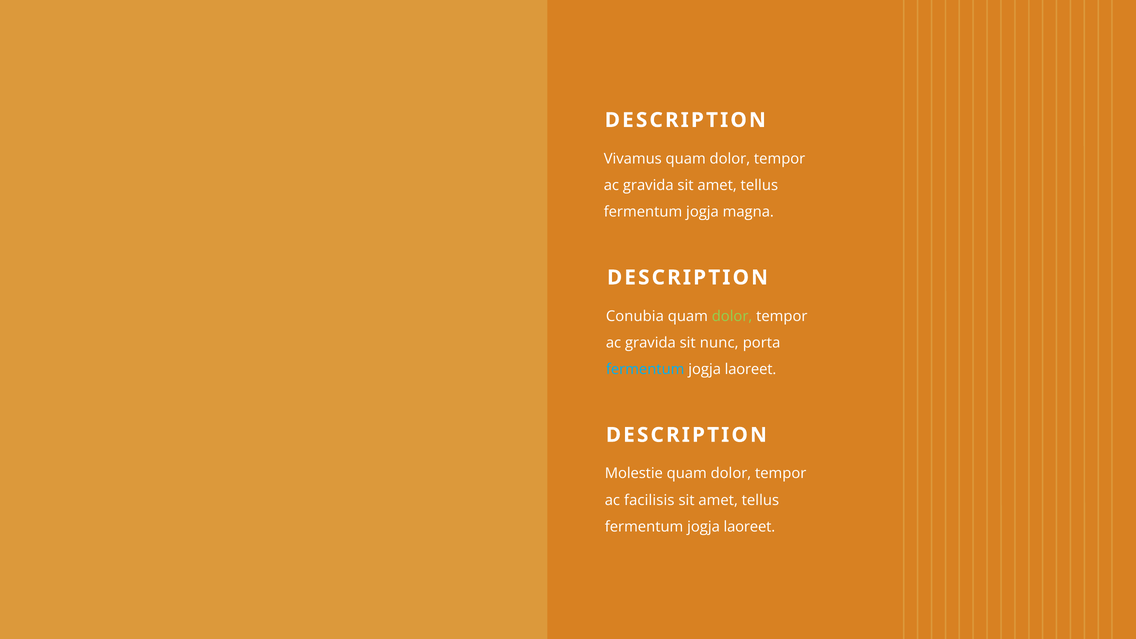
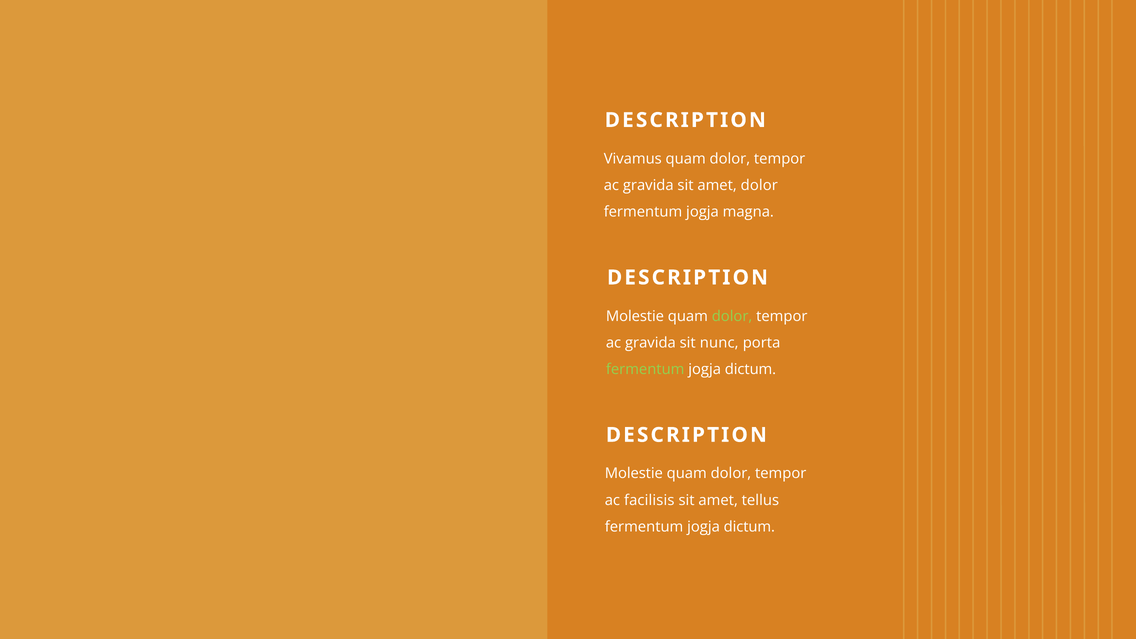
gravida sit amet tellus: tellus -> dolor (759, 185)
Conubia: Conubia -> Molestie (635, 316)
fermentum colour: light blue -> light green (645, 369)
laoreet: laoreet -> dictum (750, 369)
laoreet: laoreet -> dictum (749, 527)
